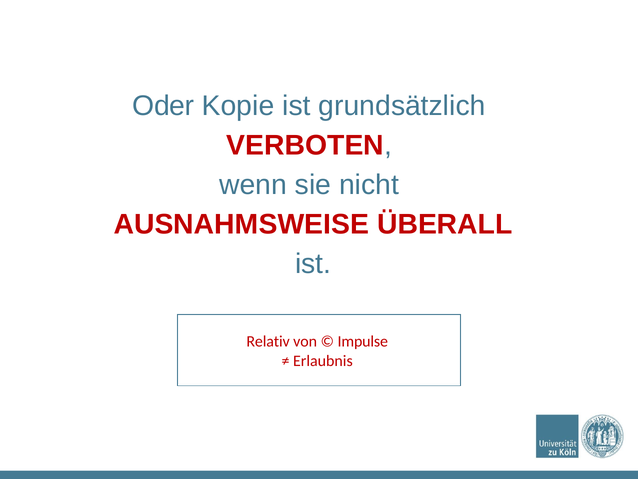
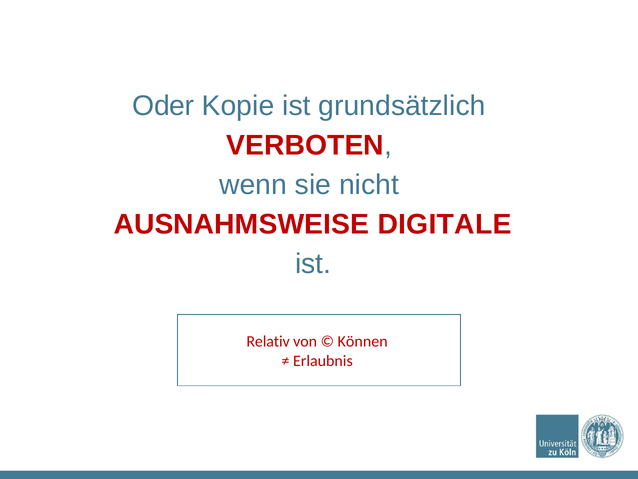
ÜBERALL: ÜBERALL -> DIGITALE (445, 224)
Impulse: Impulse -> Können (363, 341)
